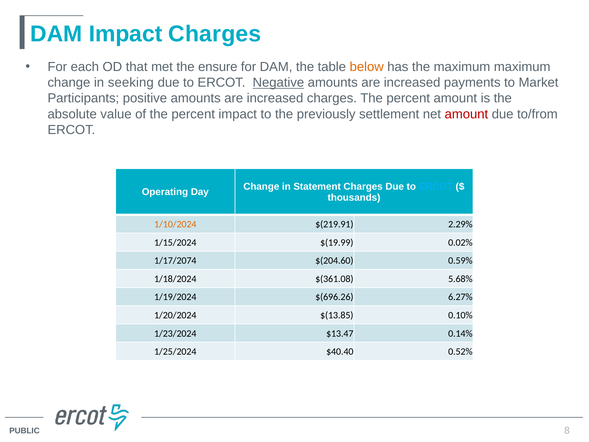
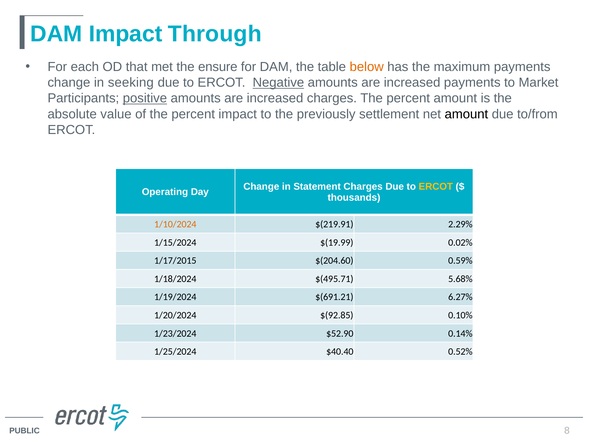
Impact Charges: Charges -> Through (215, 34)
maximum maximum: maximum -> payments (522, 67)
positive underline: none -> present (145, 98)
amount colour: red -> black (466, 114)
ERCOT colour: light blue -> yellow (436, 186)
1/17/2074: 1/17/2074 -> 1/17/2015 (175, 261)
$(361.08: $(361.08 -> $(495.71 (334, 279)
$(696.26: $(696.26 -> $(691.21 (334, 297)
$(13.85: $(13.85 -> $(92.85 (337, 315)
$13.47: $13.47 -> $52.90 (340, 333)
